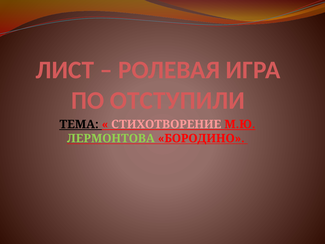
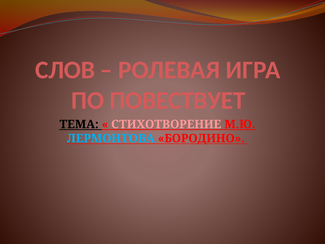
ЛИСТ: ЛИСТ -> СЛОВ (65, 70)
ОТСТУПИЛИ: ОТСТУПИЛИ -> ПОВЕСТВУЕТ (178, 100)
ЛЕРМОНТОВА colour: light green -> light blue (111, 138)
